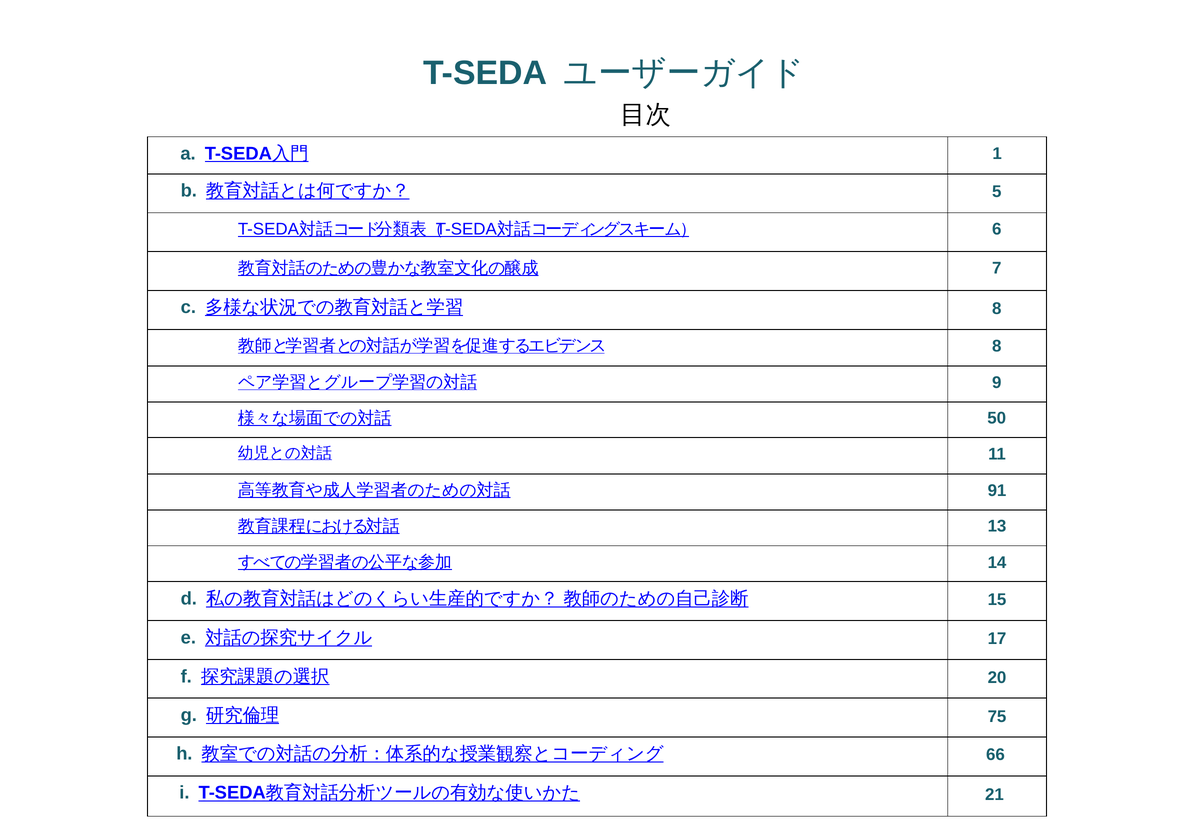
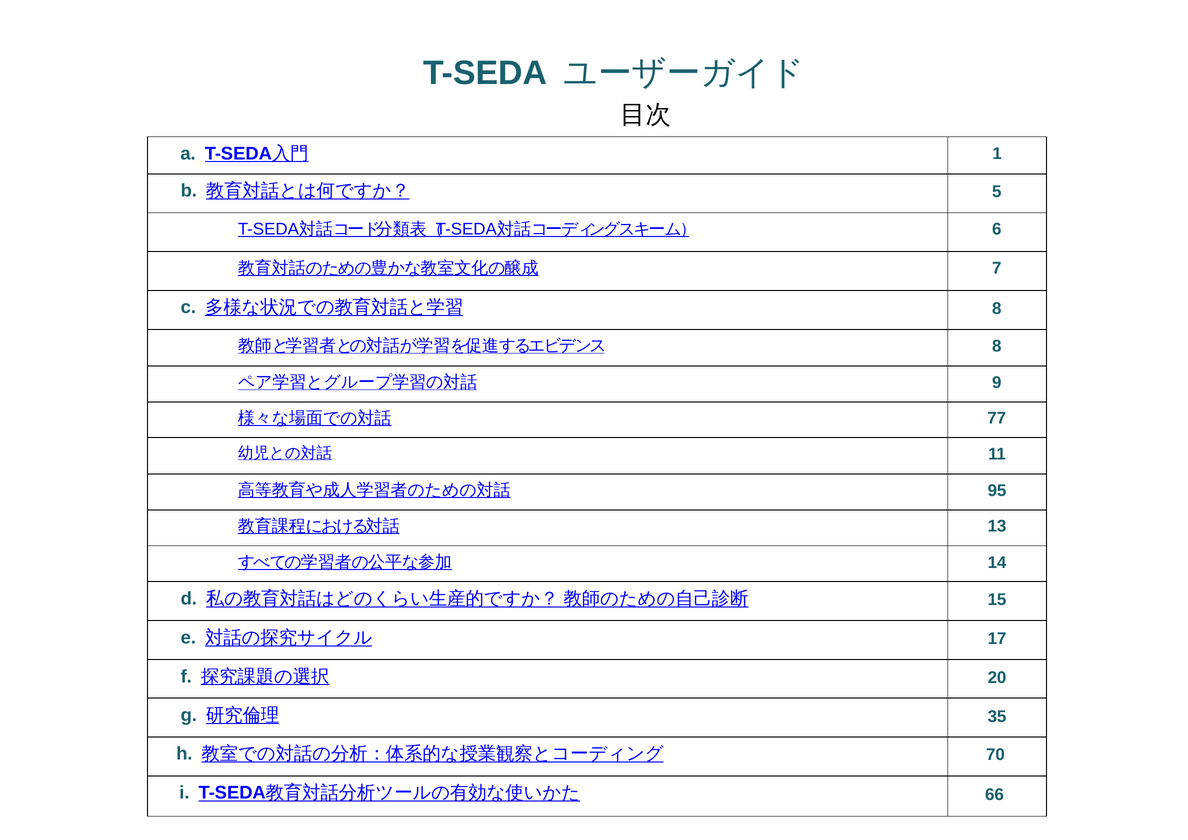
50: 50 -> 77 (997, 418)
91: 91 -> 95 (997, 491)
75: 75 -> 35 (997, 717)
66: 66 -> 70 (995, 755)
21: 21 -> 66 (994, 795)
